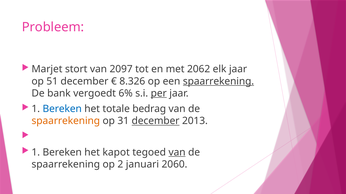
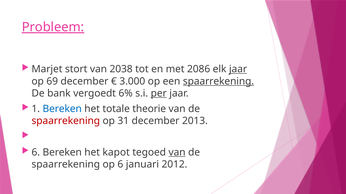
Probleem underline: none -> present (53, 27)
2097: 2097 -> 2038 (121, 69)
2062: 2062 -> 2086 (199, 69)
jaar underline: none -> present (238, 69)
51: 51 -> 69 (52, 81)
8.326: 8.326 -> 3.000 (132, 81)
bedrag: bedrag -> theorie (149, 109)
spaarrekening colour: orange -> red (66, 121)
december underline: present -> none (156, 121)
1: 1 -> 6 (36, 153)
op 2: 2 -> 6 (120, 165)
2060: 2060 -> 2012 (174, 165)
